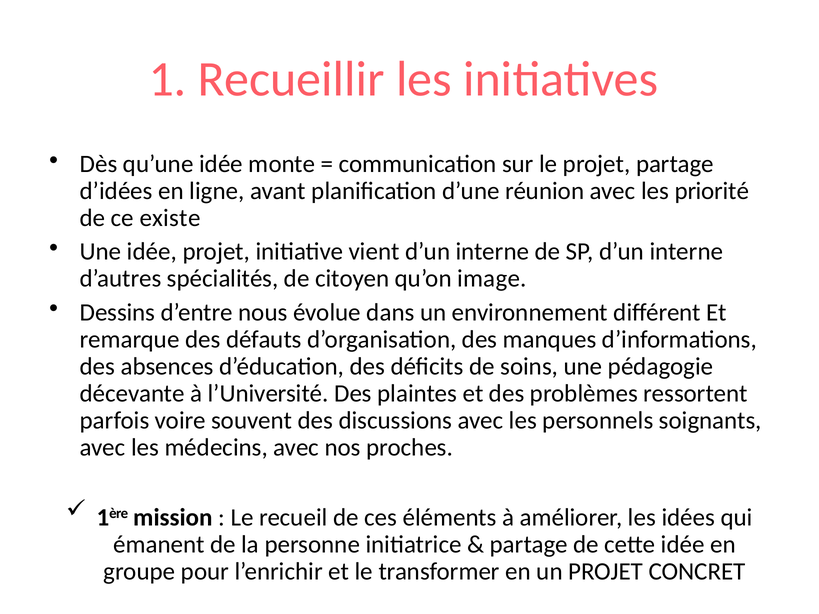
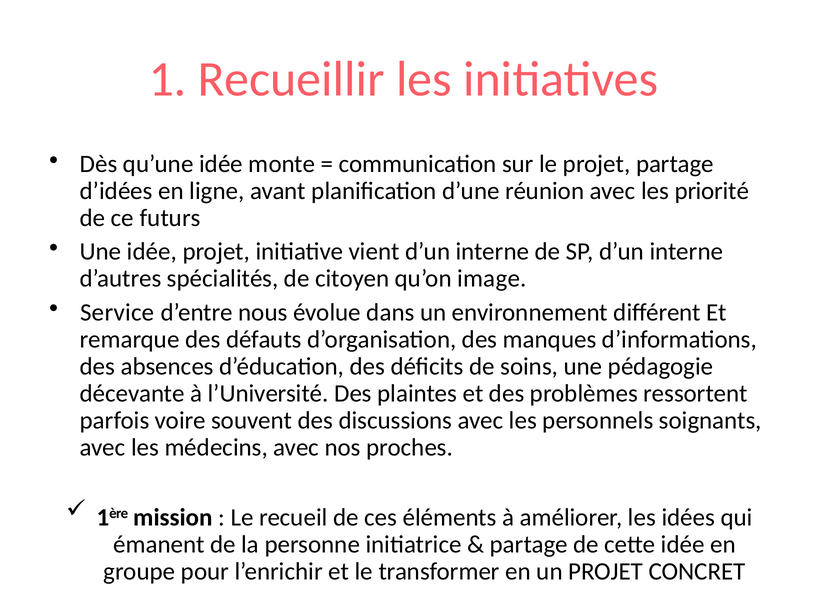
existe: existe -> futurs (170, 218)
Dessins: Dessins -> Service (117, 312)
